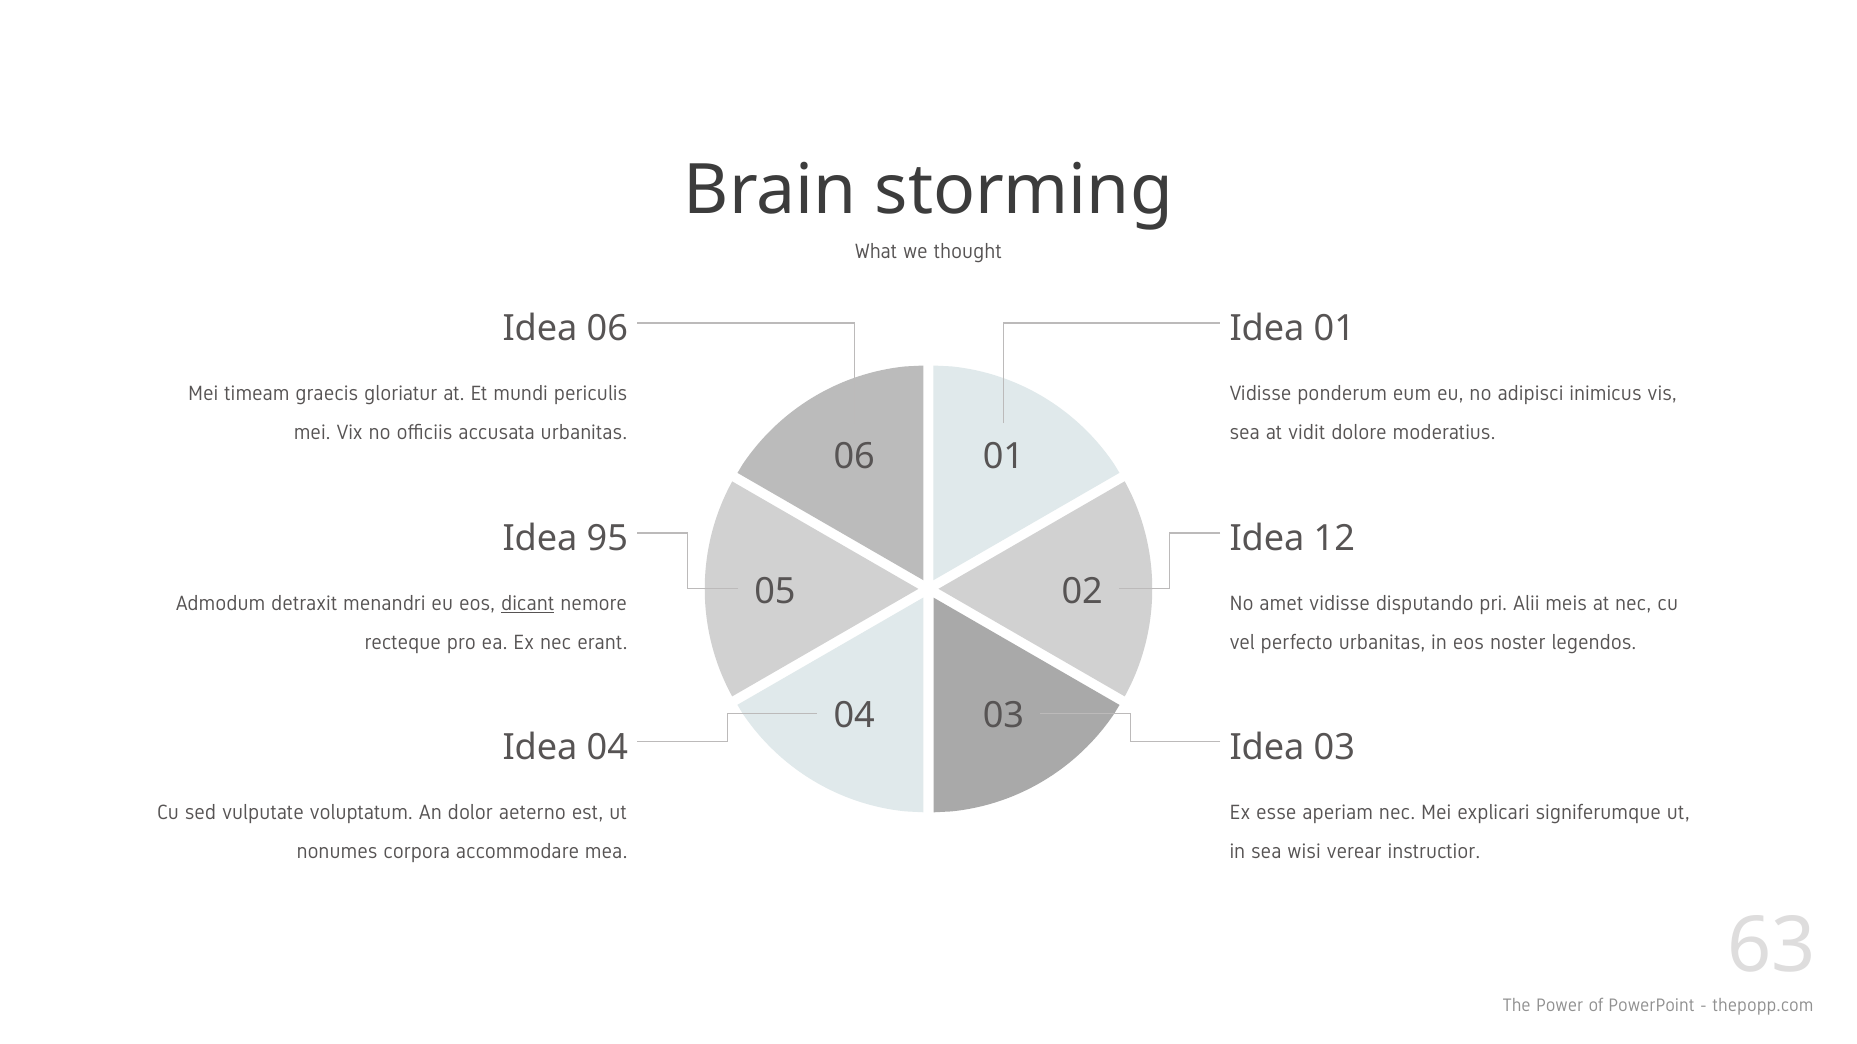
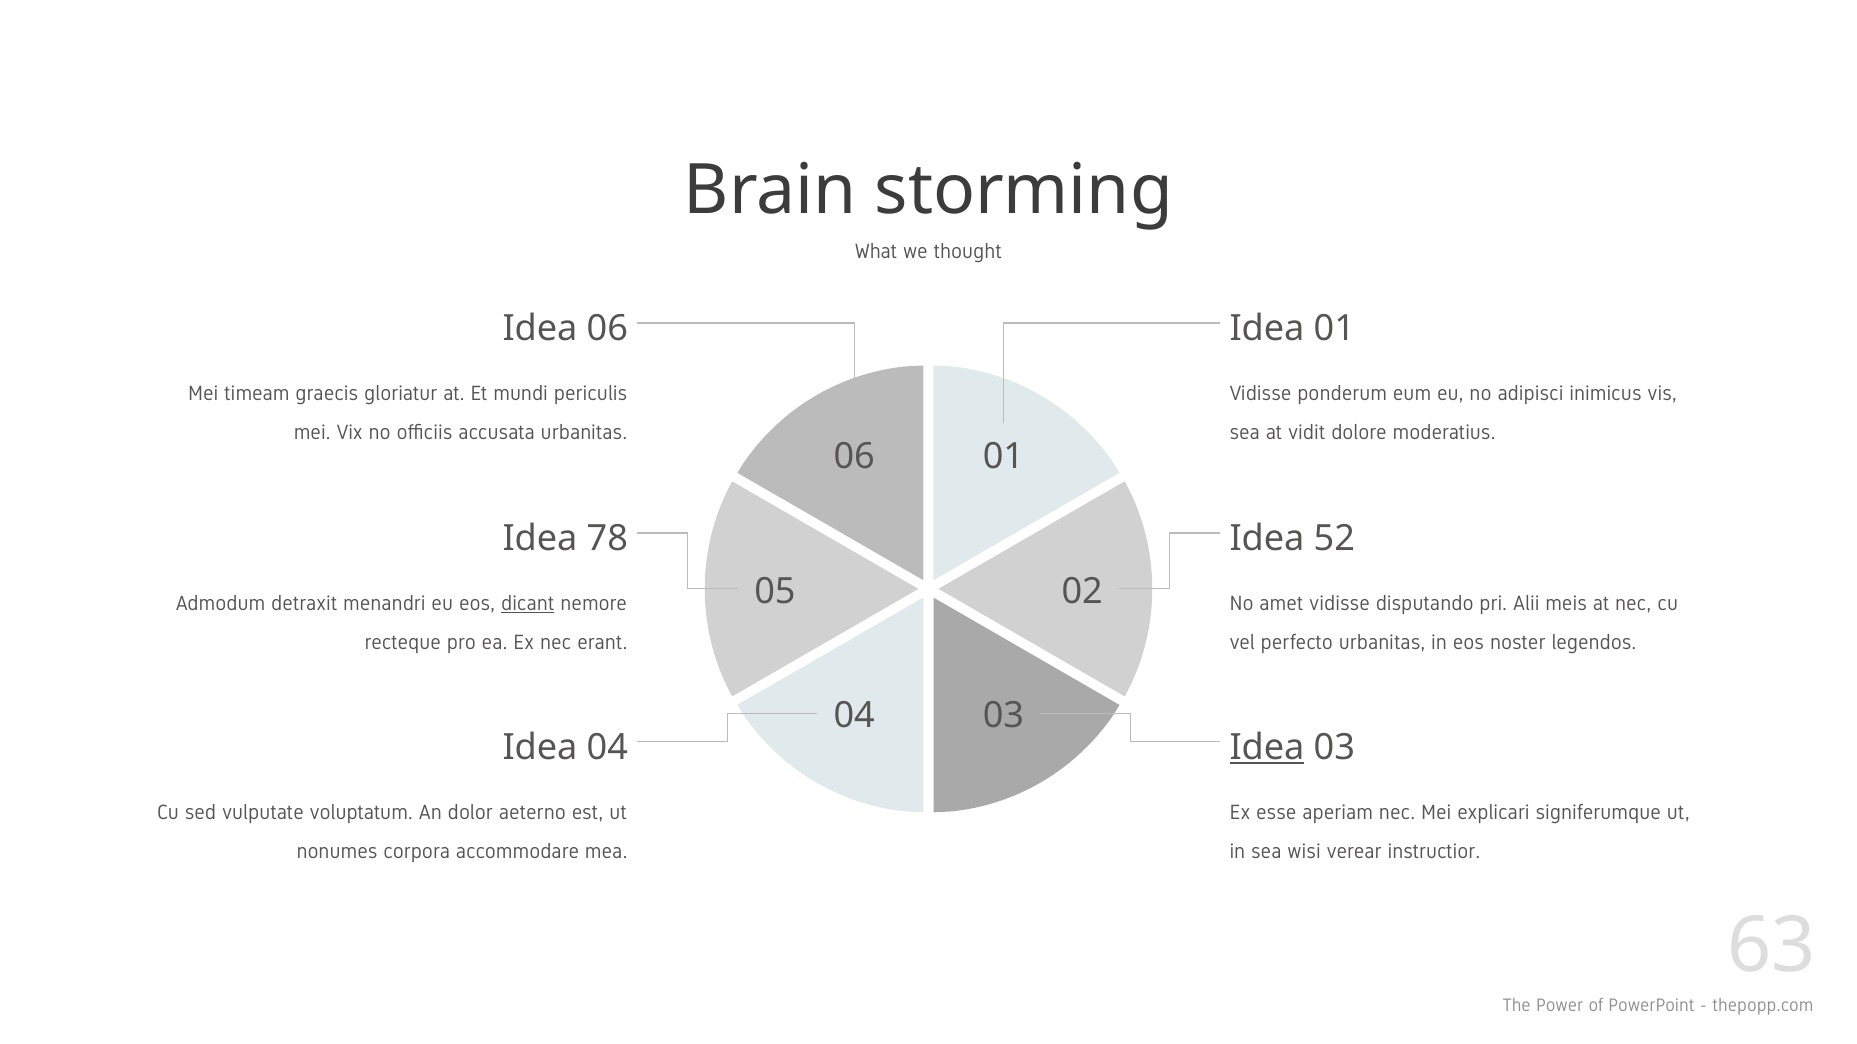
95: 95 -> 78 (607, 539)
12: 12 -> 52 (1334, 539)
Idea underline: none -> present (1267, 748)
